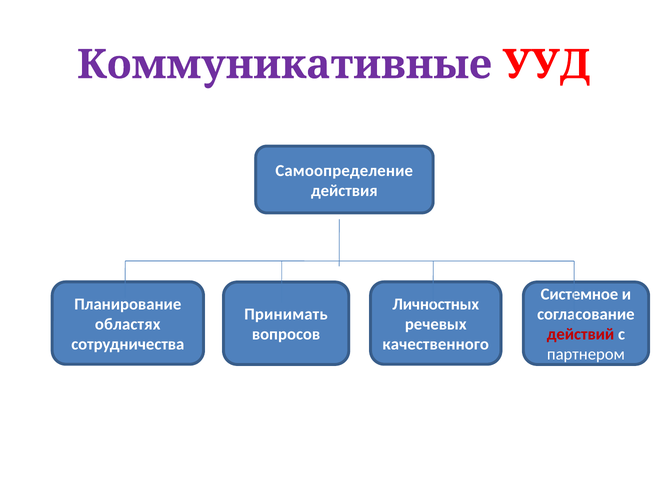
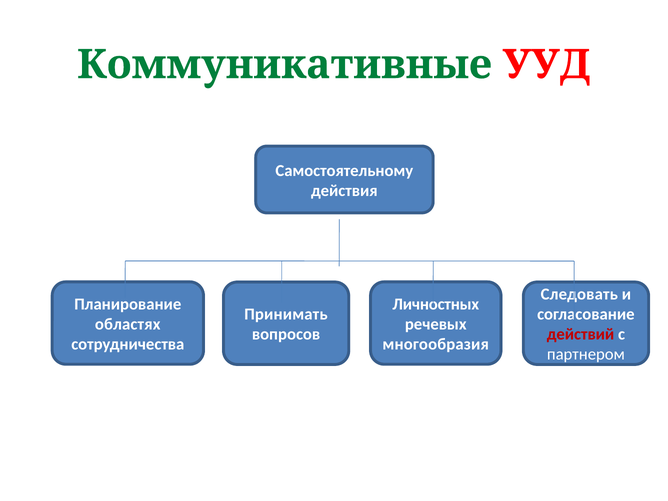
Коммуникативные colour: purple -> green (285, 65)
Самоопределение: Самоопределение -> Самостоятельному (344, 171)
Системное: Системное -> Следовать (579, 294)
качественного: качественного -> многообразия (436, 344)
